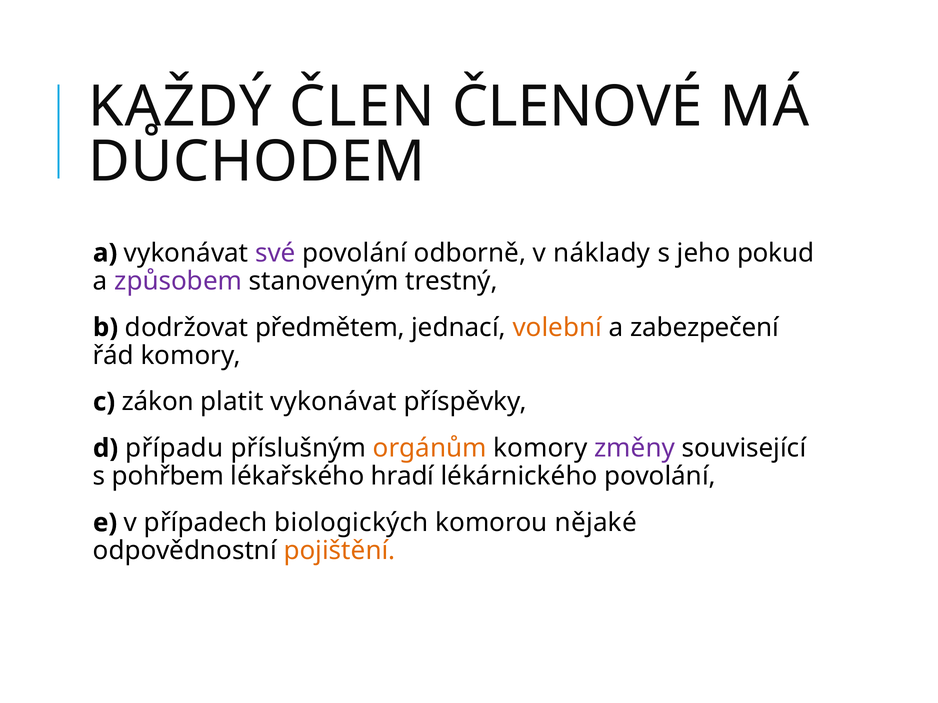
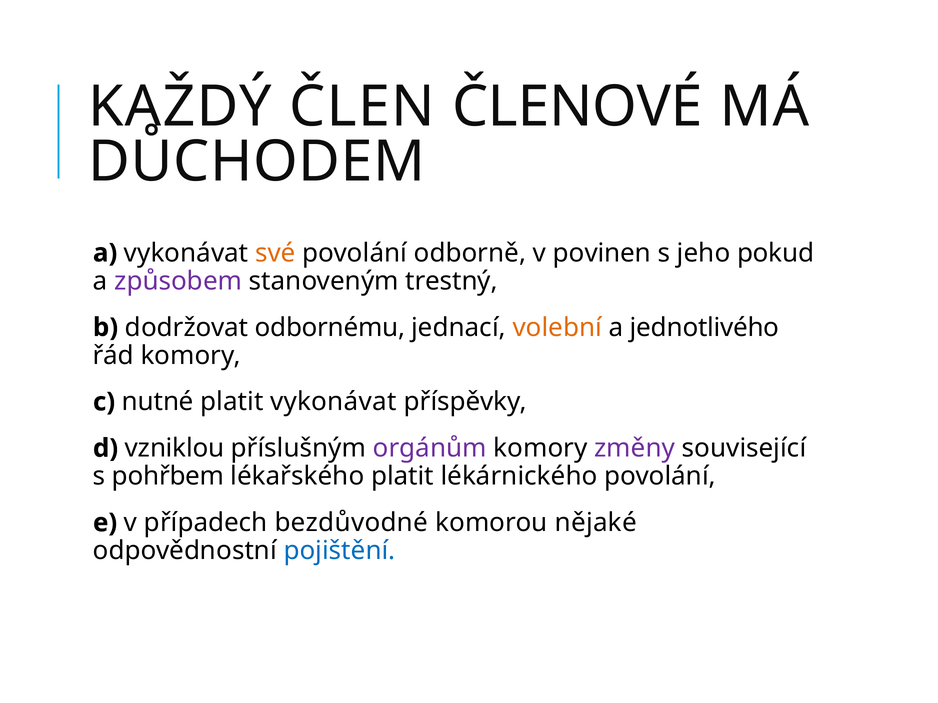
své colour: purple -> orange (275, 253)
náklady: náklady -> povinen (602, 253)
předmětem: předmětem -> odbornému (330, 328)
zabezpečení: zabezpečení -> jednotlivého (705, 328)
zákon: zákon -> nutné (158, 402)
případu: případu -> vzniklou (175, 449)
orgánům colour: orange -> purple (430, 449)
lékařského hradí: hradí -> platit (402, 477)
biologických: biologických -> bezdůvodné (351, 523)
pojištění colour: orange -> blue (339, 551)
